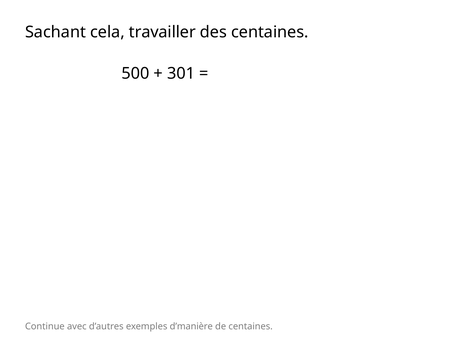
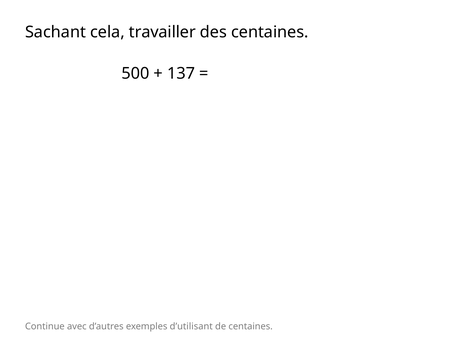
301: 301 -> 137 (181, 73)
d’manière: d’manière -> d’utilisant (191, 326)
